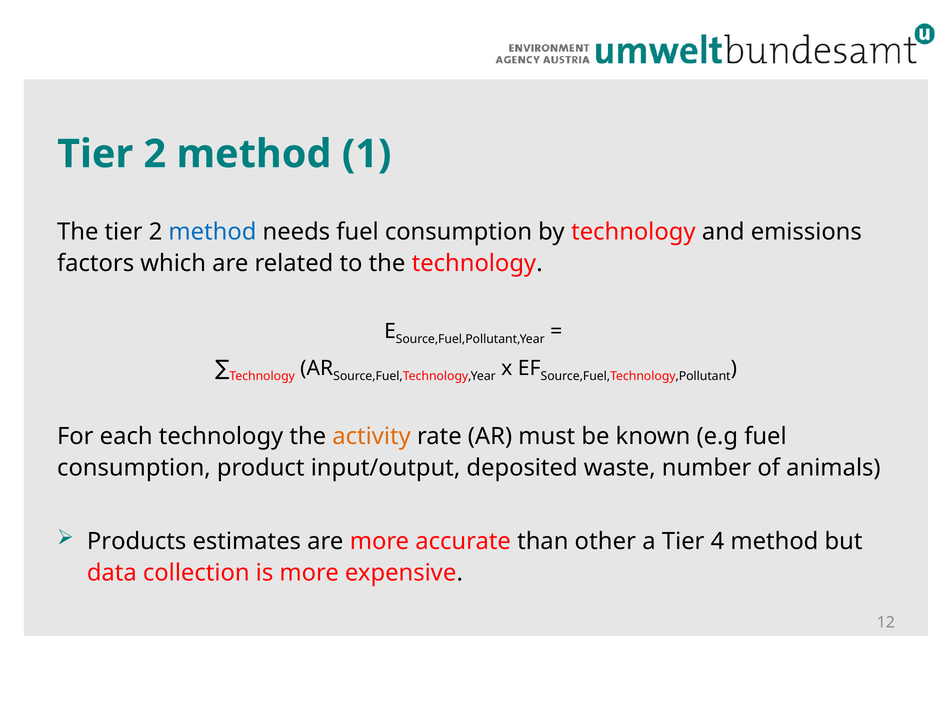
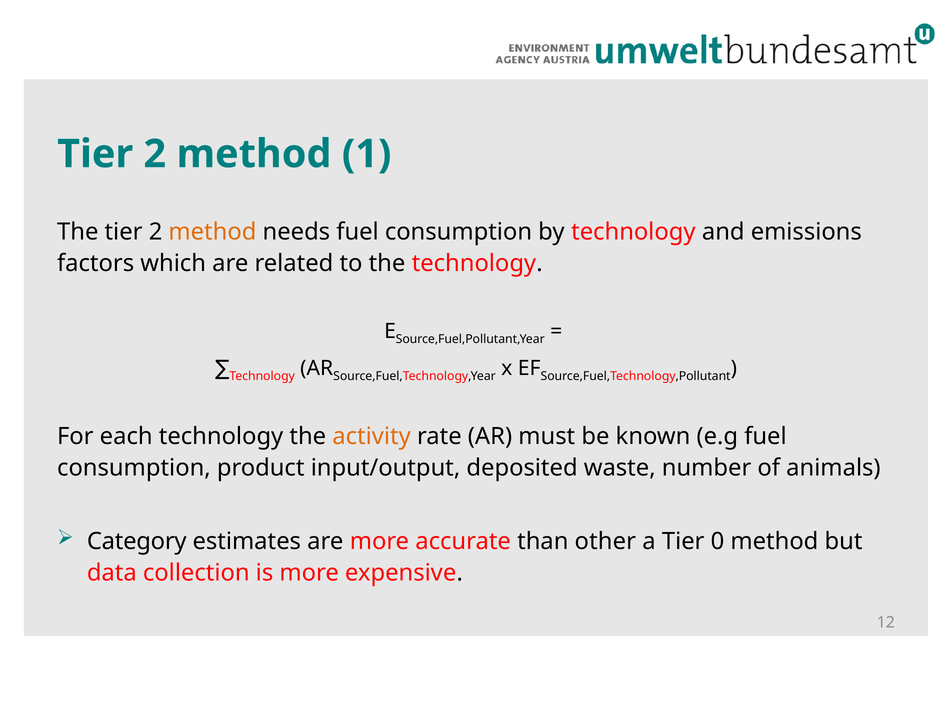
method colour: blue -> orange (212, 232)
Products: Products -> Category (137, 541)
4: 4 -> 0 (717, 541)
